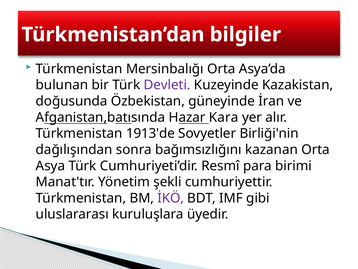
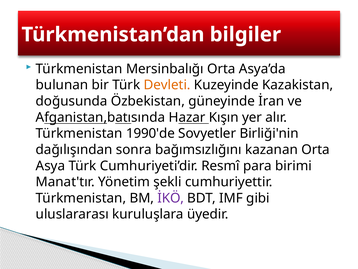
Devleti colour: purple -> orange (167, 85)
Kara: Kara -> Kışın (224, 117)
1913'de: 1913'de -> 1990'de (150, 133)
